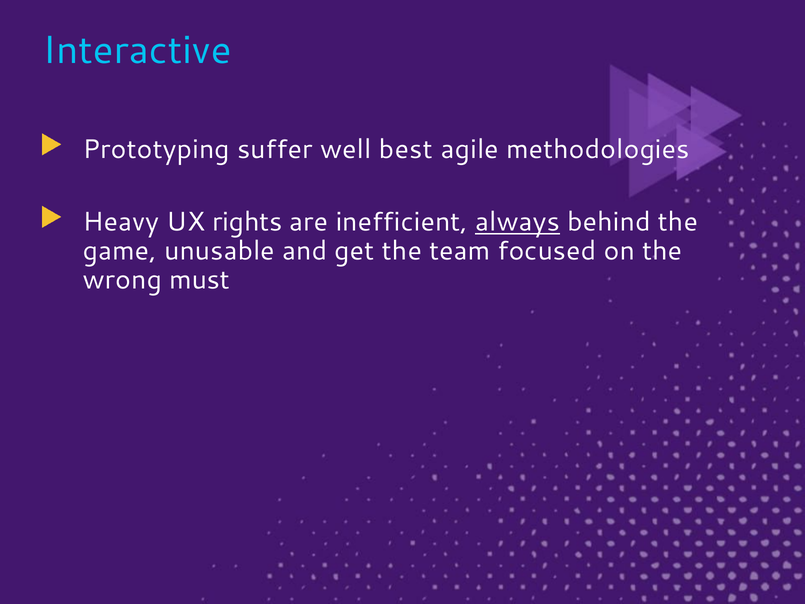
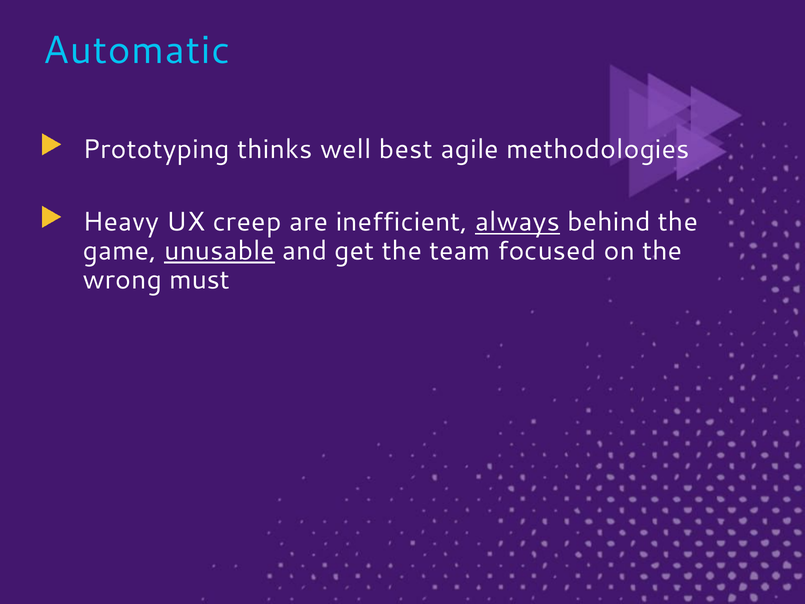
Interactive: Interactive -> Automatic (137, 50)
suffer: suffer -> thinks (275, 149)
rights: rights -> creep (247, 222)
unusable underline: none -> present (220, 251)
